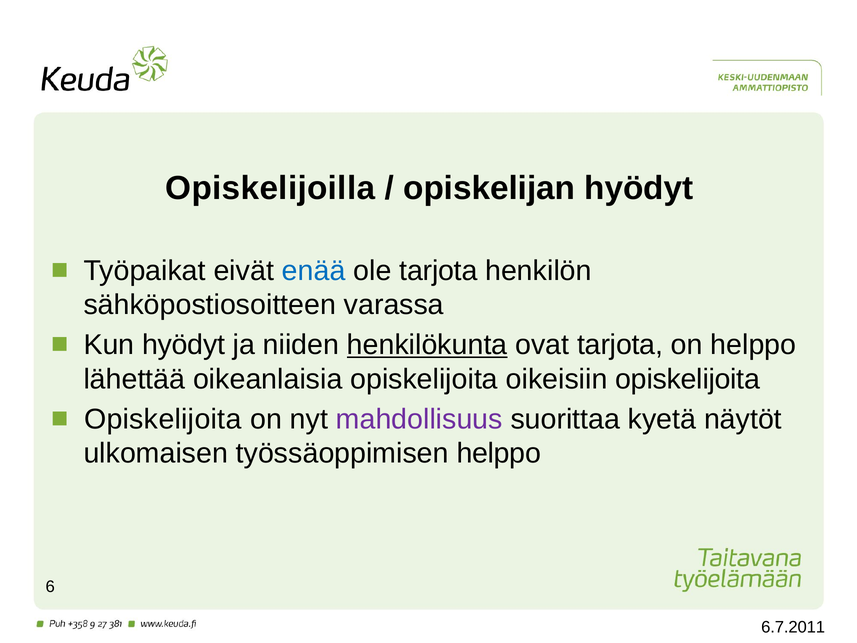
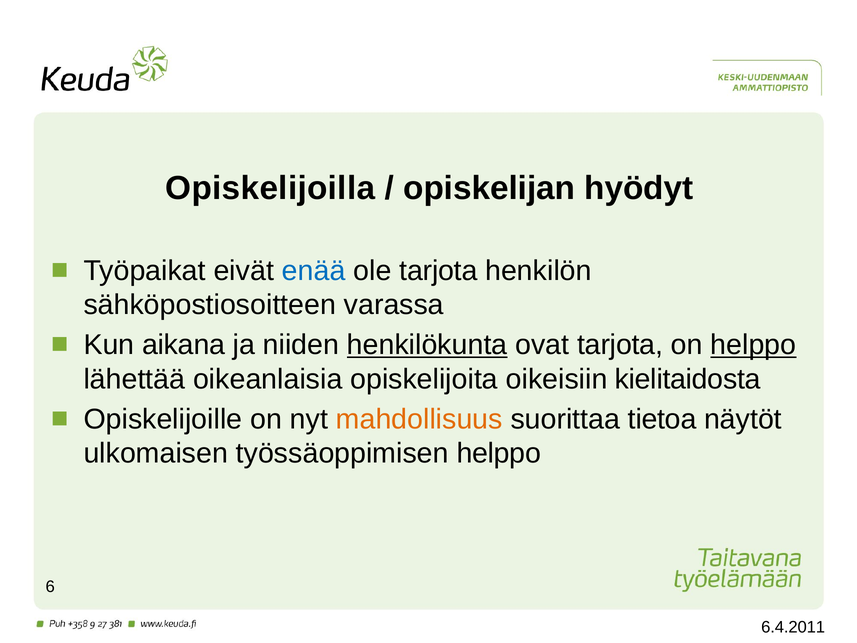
Kun hyödyt: hyödyt -> aikana (184, 345)
helppo underline: none -> present (753, 345)
oikeisiin opiskelijoita: opiskelijoita -> kielitaidosta (688, 379)
Opiskelijoita: Opiskelijoita -> Opiskelijoille (163, 419)
mahdollisuus colour: purple -> orange (419, 419)
kyetä: kyetä -> tietoa (662, 419)
6.7.2011: 6.7.2011 -> 6.4.2011 (793, 627)
